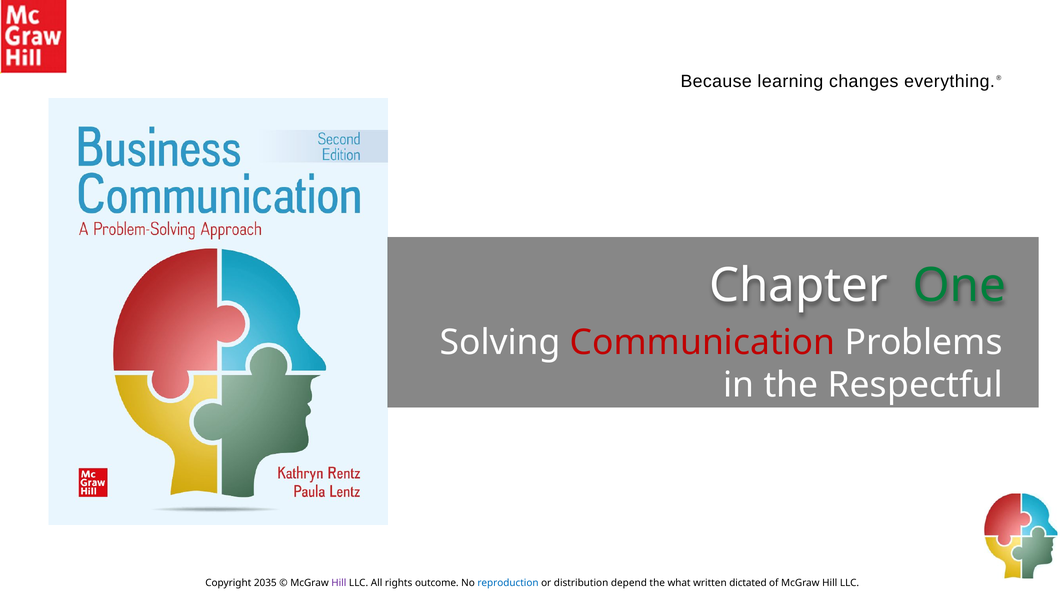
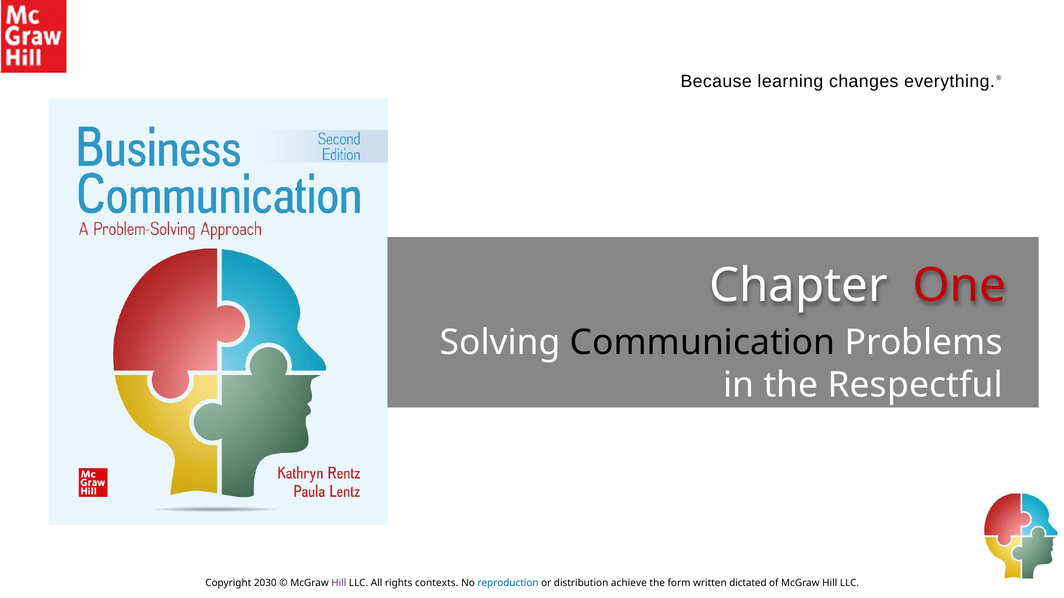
One colour: green -> red (959, 286)
Communication colour: red -> black (703, 343)
2035: 2035 -> 2030 (265, 583)
outcome: outcome -> contexts (437, 583)
depend: depend -> achieve (629, 583)
what: what -> form (679, 583)
